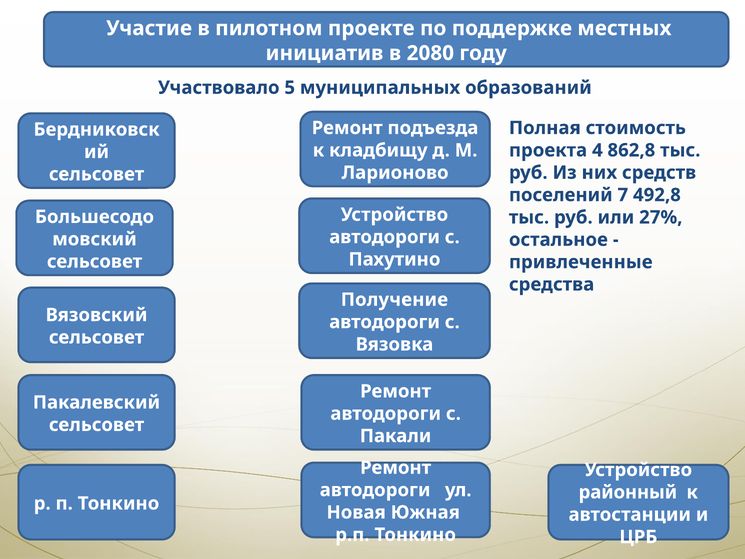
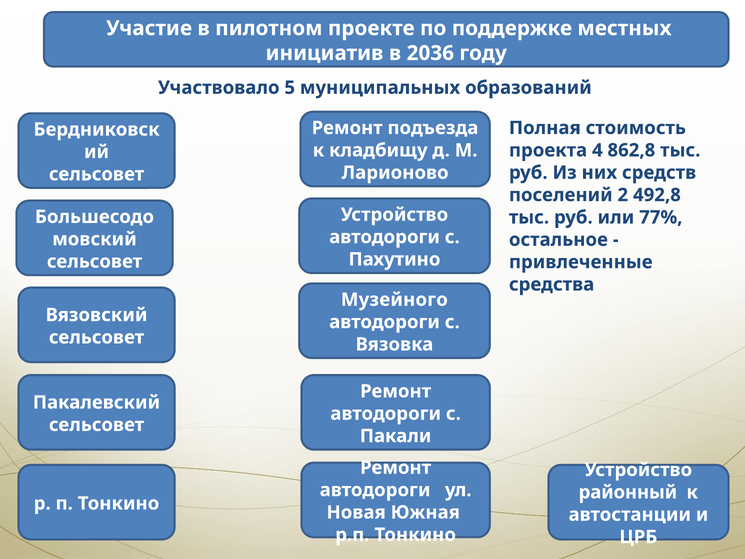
2080: 2080 -> 2036 (430, 53)
7: 7 -> 2 (623, 195)
27%: 27% -> 77% (661, 217)
Получение: Получение -> Музейного (394, 300)
